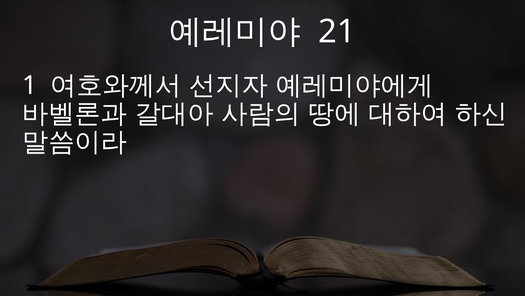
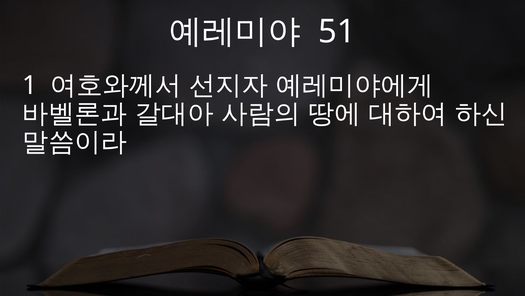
21: 21 -> 51 (337, 32)
